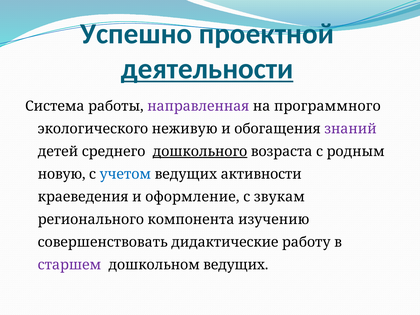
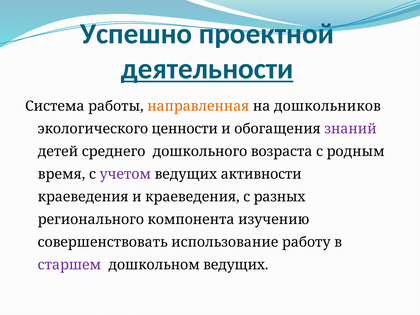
направленная colour: purple -> orange (198, 106)
программного: программного -> дошкольников (327, 106)
неживую: неживую -> ценности (185, 129)
дошкольного underline: present -> none (200, 152)
новую: новую -> время (62, 174)
учетом colour: blue -> purple (125, 174)
и оформление: оформление -> краеведения (192, 197)
звукам: звукам -> разных (280, 197)
дидактические: дидактические -> использование (225, 242)
